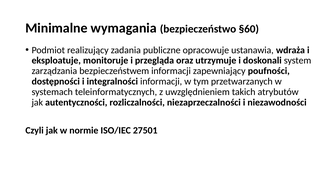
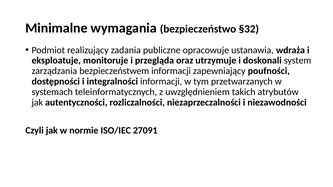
§60: §60 -> §32 (249, 29)
27501: 27501 -> 27091 (145, 131)
